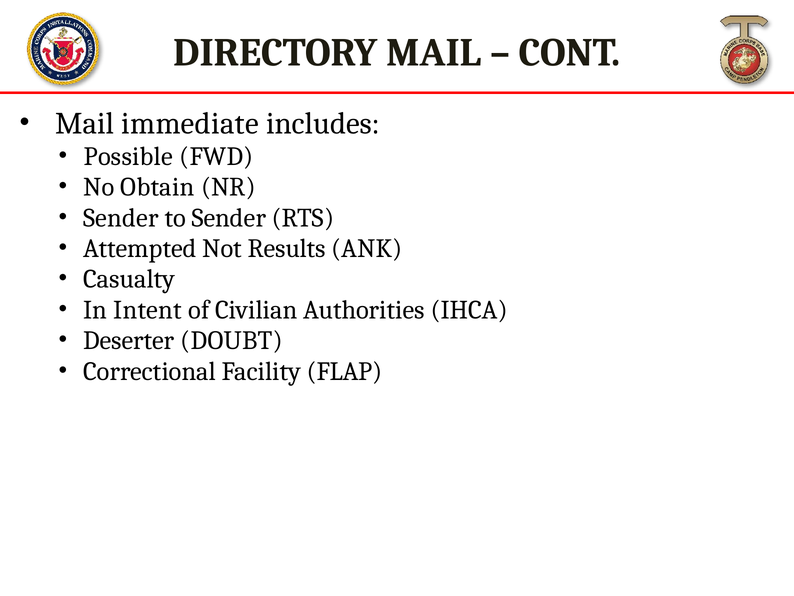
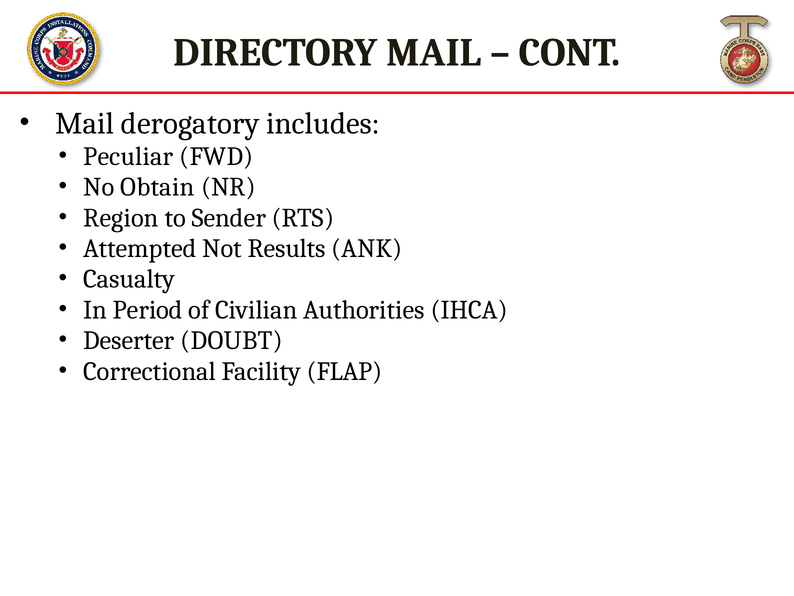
immediate: immediate -> derogatory (190, 123)
Possible: Possible -> Peculiar (128, 156)
Sender: Sender -> Region (121, 218)
Intent: Intent -> Period (148, 310)
